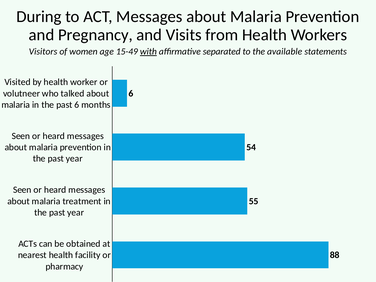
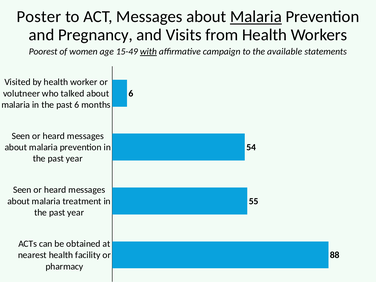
During: During -> Poster (39, 17)
Malaria underline: none -> present (256, 17)
Visitors: Visitors -> Poorest (43, 52)
separated: separated -> campaign (222, 52)
